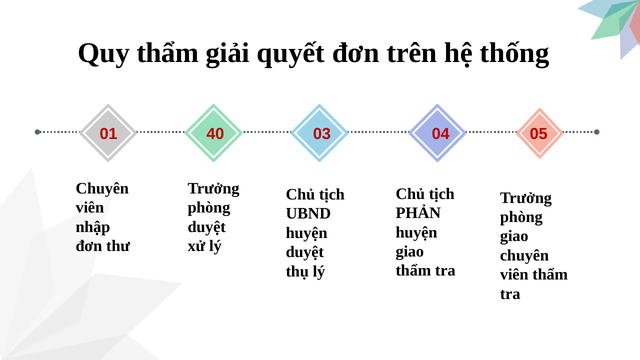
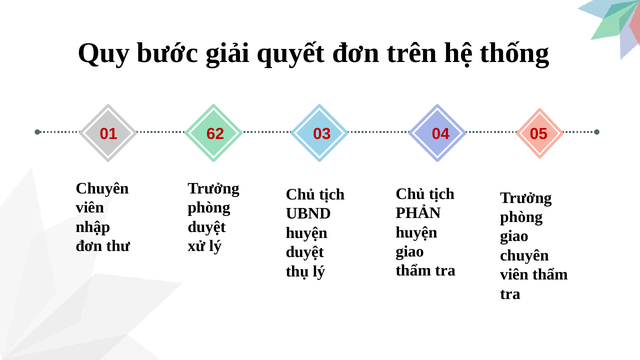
Quy thẩm: thẩm -> bước (168, 53)
40: 40 -> 62 (215, 134)
